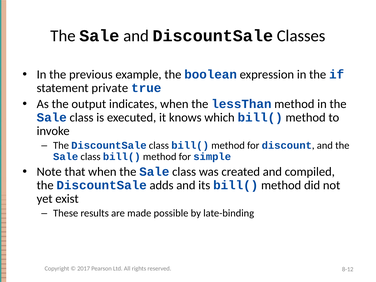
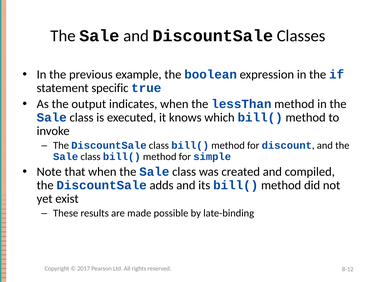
private: private -> specific (110, 88)
